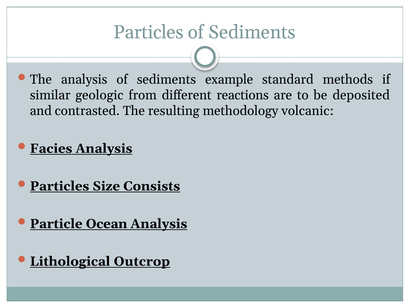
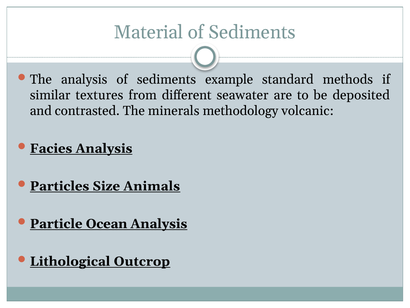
Particles: Particles -> Material (149, 32)
geologic: geologic -> textures (99, 95)
reactions: reactions -> seawater (243, 95)
resulting: resulting -> minerals (174, 111)
Consists: Consists -> Animals (152, 186)
